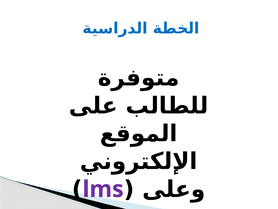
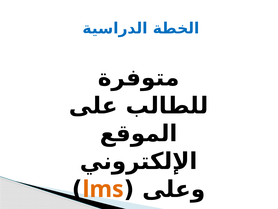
lms colour: purple -> orange (103, 189)
